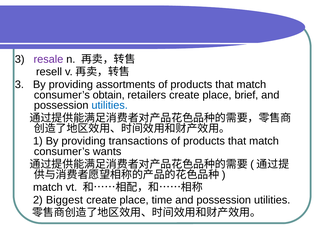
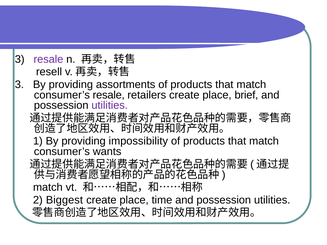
consumer’s obtain: obtain -> resale (109, 95)
utilities colour: blue -> purple (110, 106)
transactions: transactions -> impossibility (138, 141)
